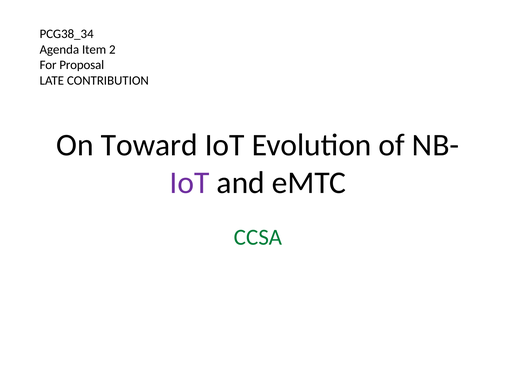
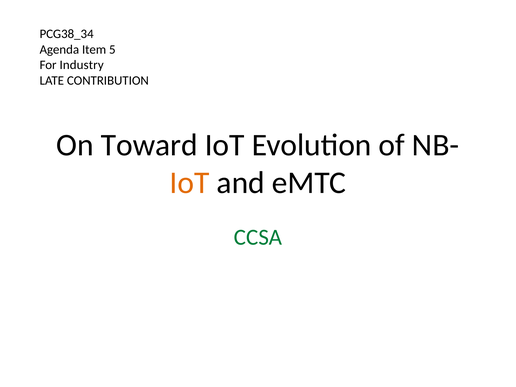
2: 2 -> 5 (112, 49)
Proposal: Proposal -> Industry (82, 65)
IoT colour: purple -> orange (190, 183)
